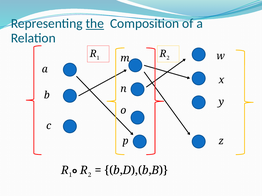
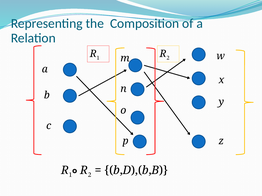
the underline: present -> none (95, 24)
